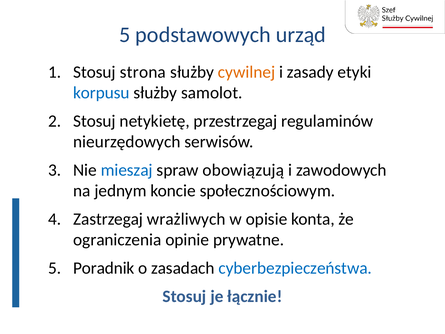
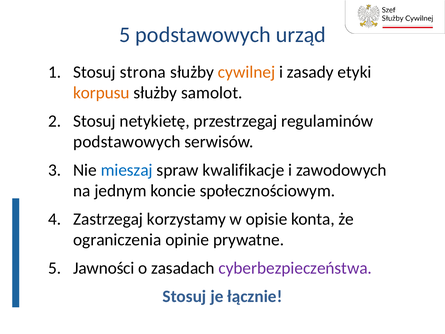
korpusu colour: blue -> orange (101, 93)
nieurzędowych: nieurzędowych -> podstawowych (127, 142)
obowiązują: obowiązują -> kwalifikacje (243, 170)
wrażliwych: wrażliwych -> korzystamy (186, 219)
Poradnik: Poradnik -> Jawności (104, 268)
cyberbezpieczeństwa colour: blue -> purple (295, 268)
